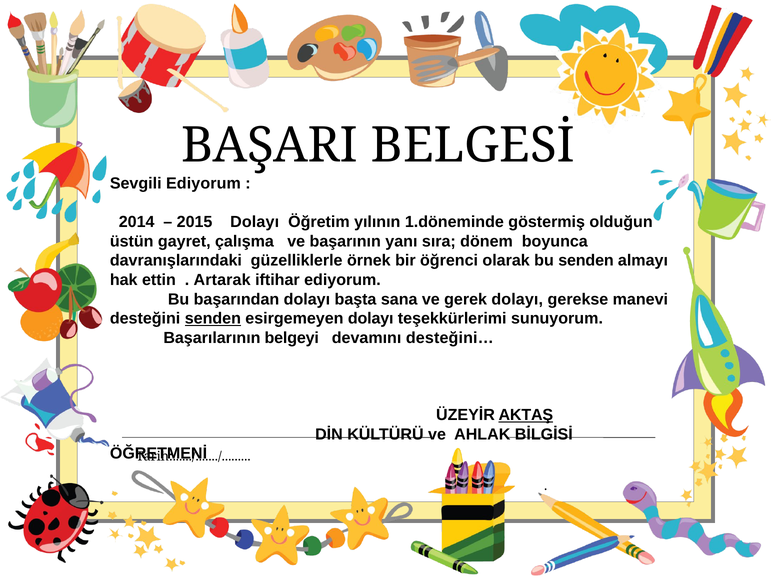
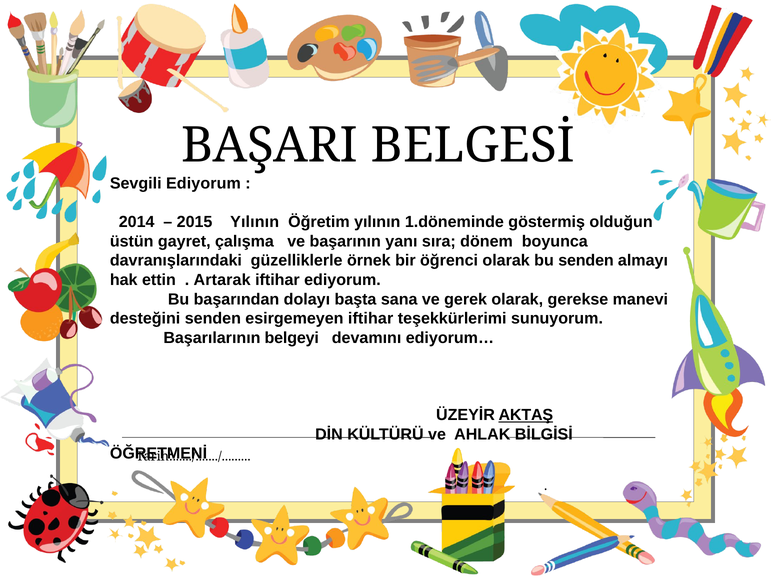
2015 Dolayı: Dolayı -> Yılının (255, 222)
gerek dolayı: dolayı -> olarak (517, 299)
senden underline: present -> none (213, 318)
esirgemeyen dolayı: dolayı -> iftihar (371, 318)
desteğini…: desteğini… -> ediyorum… (450, 337)
